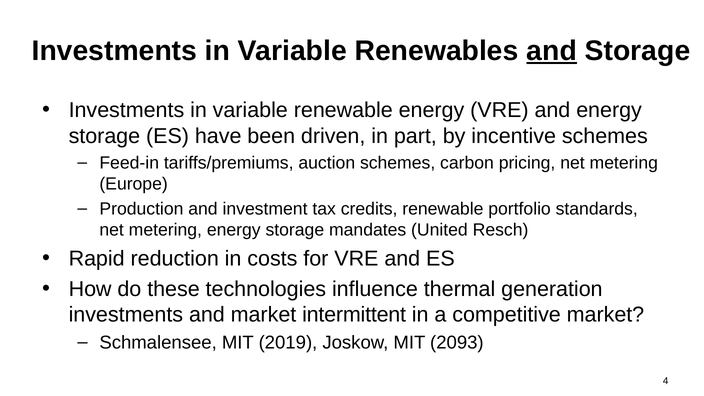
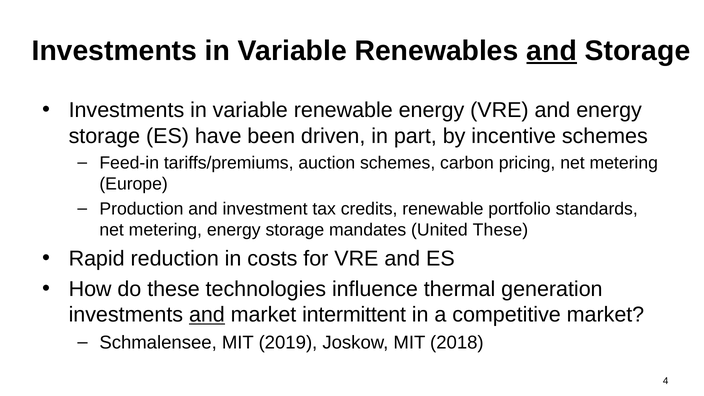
United Resch: Resch -> These (500, 230)
and underline: none -> present (207, 315)
2093: 2093 -> 2018 (457, 343)
